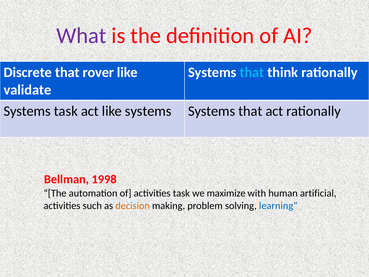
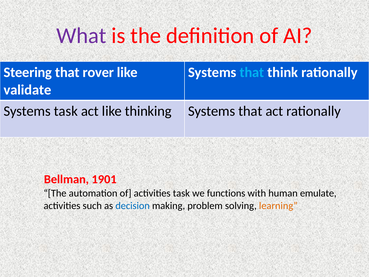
Discrete: Discrete -> Steering (28, 72)
like systems: systems -> thinking (148, 111)
1998: 1998 -> 1901 (104, 179)
maximize: maximize -> functions (226, 193)
artificial: artificial -> emulate (318, 193)
decision colour: orange -> blue (133, 205)
learning colour: blue -> orange (278, 205)
